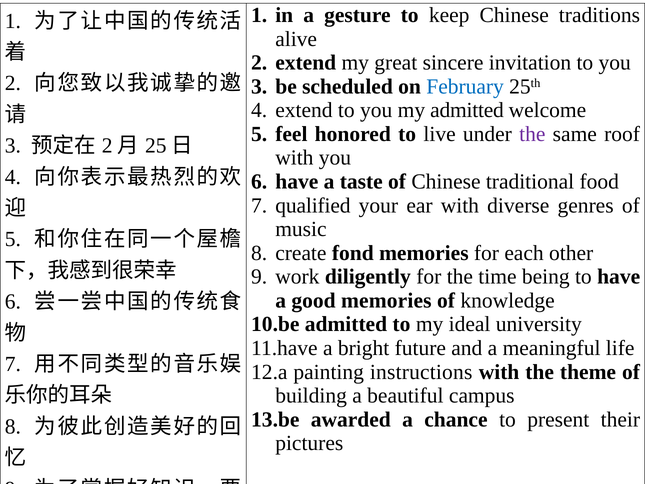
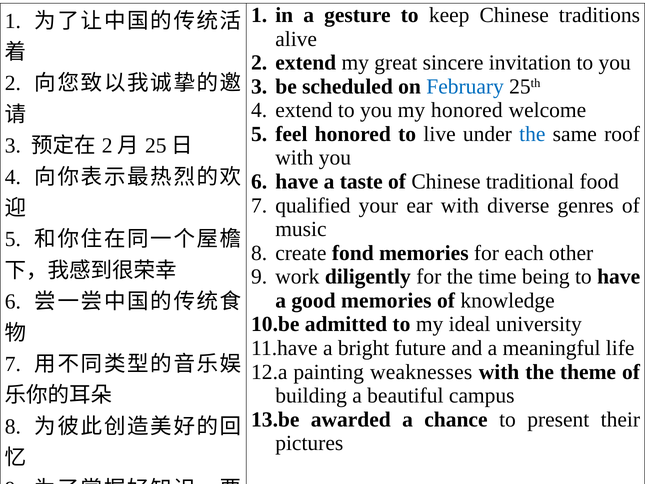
my admitted: admitted -> honored (467, 110)
the colour: purple -> blue (532, 134)
instructions: instructions -> weaknesses (421, 372)
